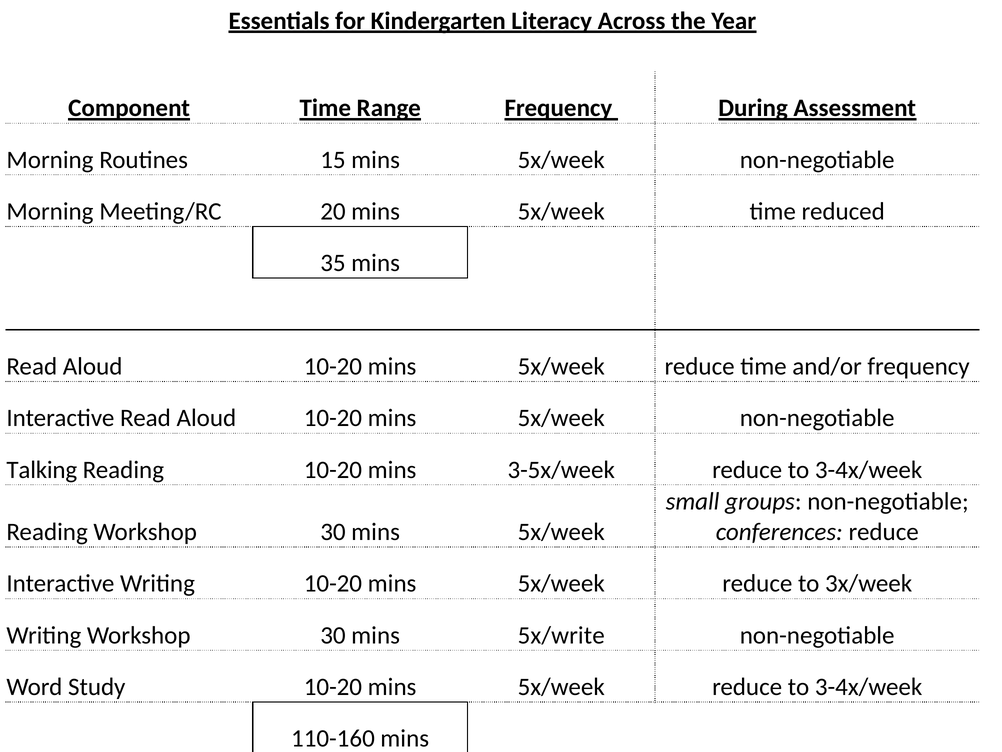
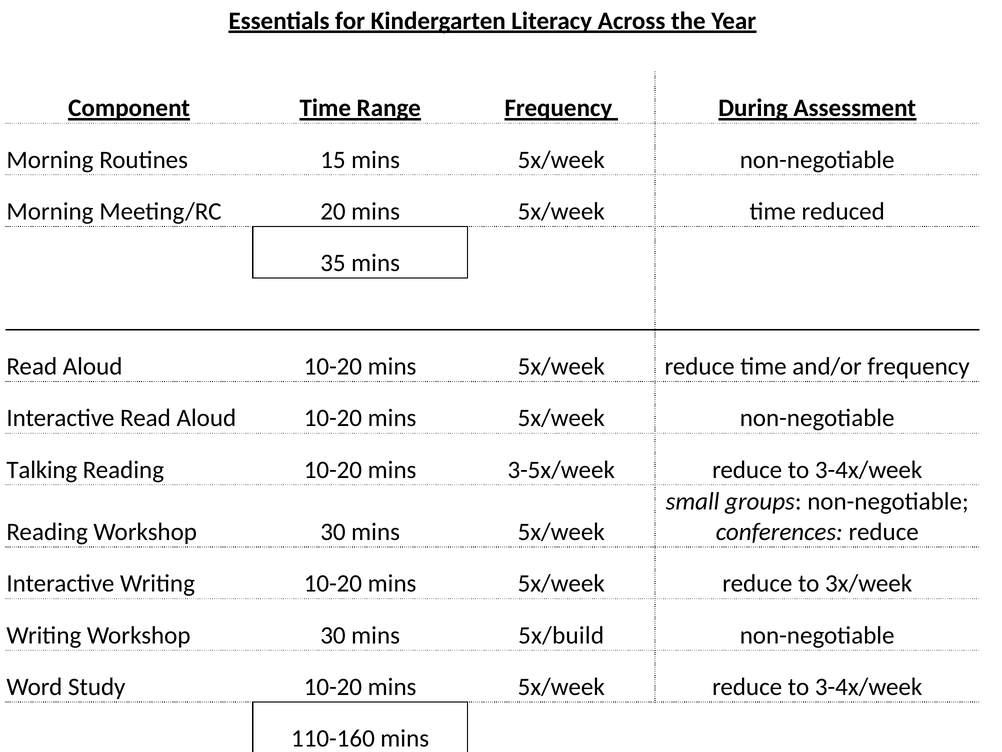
5x/write: 5x/write -> 5x/build (561, 635)
